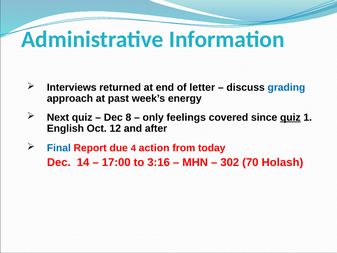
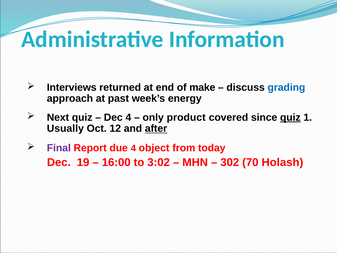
letter: letter -> make (202, 87)
Dec 8: 8 -> 4 (128, 117)
feelings: feelings -> product (186, 117)
English: English -> Usually (65, 128)
after underline: none -> present (156, 128)
Final colour: blue -> purple (59, 148)
action: action -> object (154, 148)
14: 14 -> 19 (83, 162)
17:00: 17:00 -> 16:00 (116, 162)
3:16: 3:16 -> 3:02 (159, 162)
